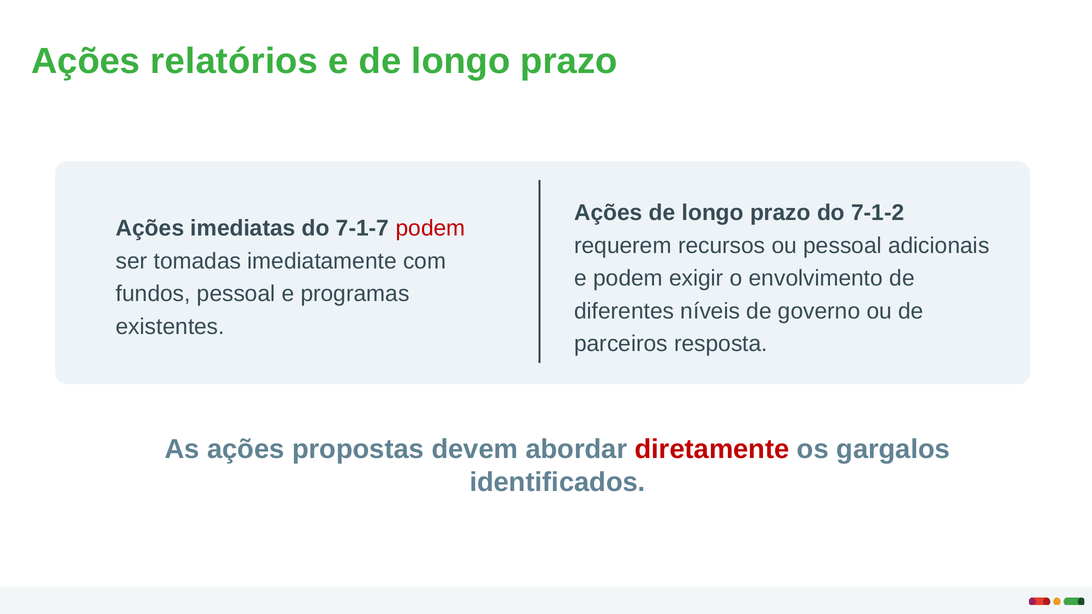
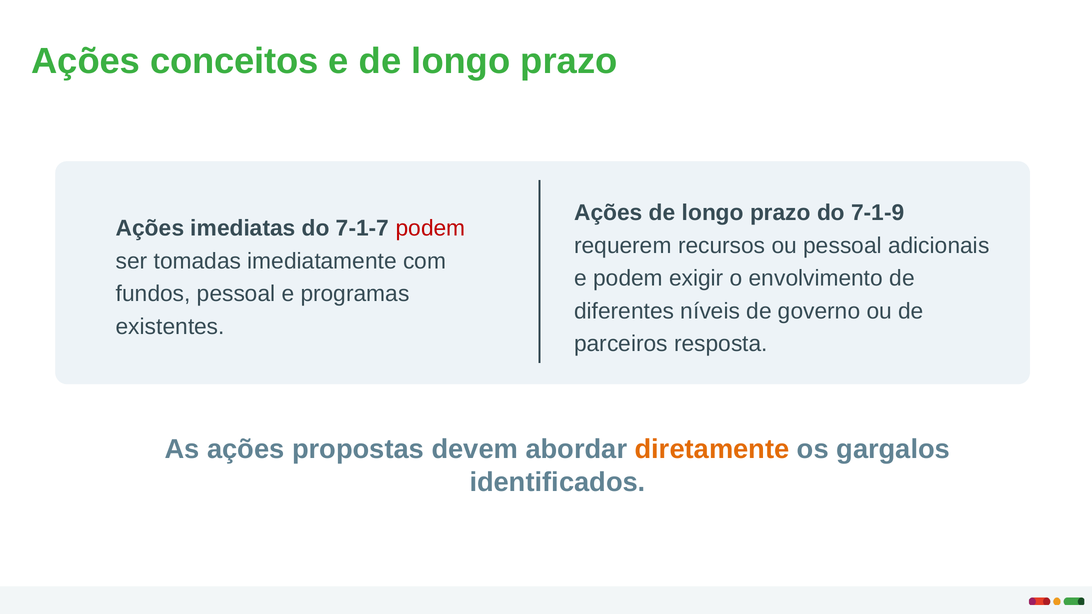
relatórios: relatórios -> conceitos (234, 61)
7-1-2: 7-1-2 -> 7-1-9 (878, 213)
diretamente colour: red -> orange (712, 450)
